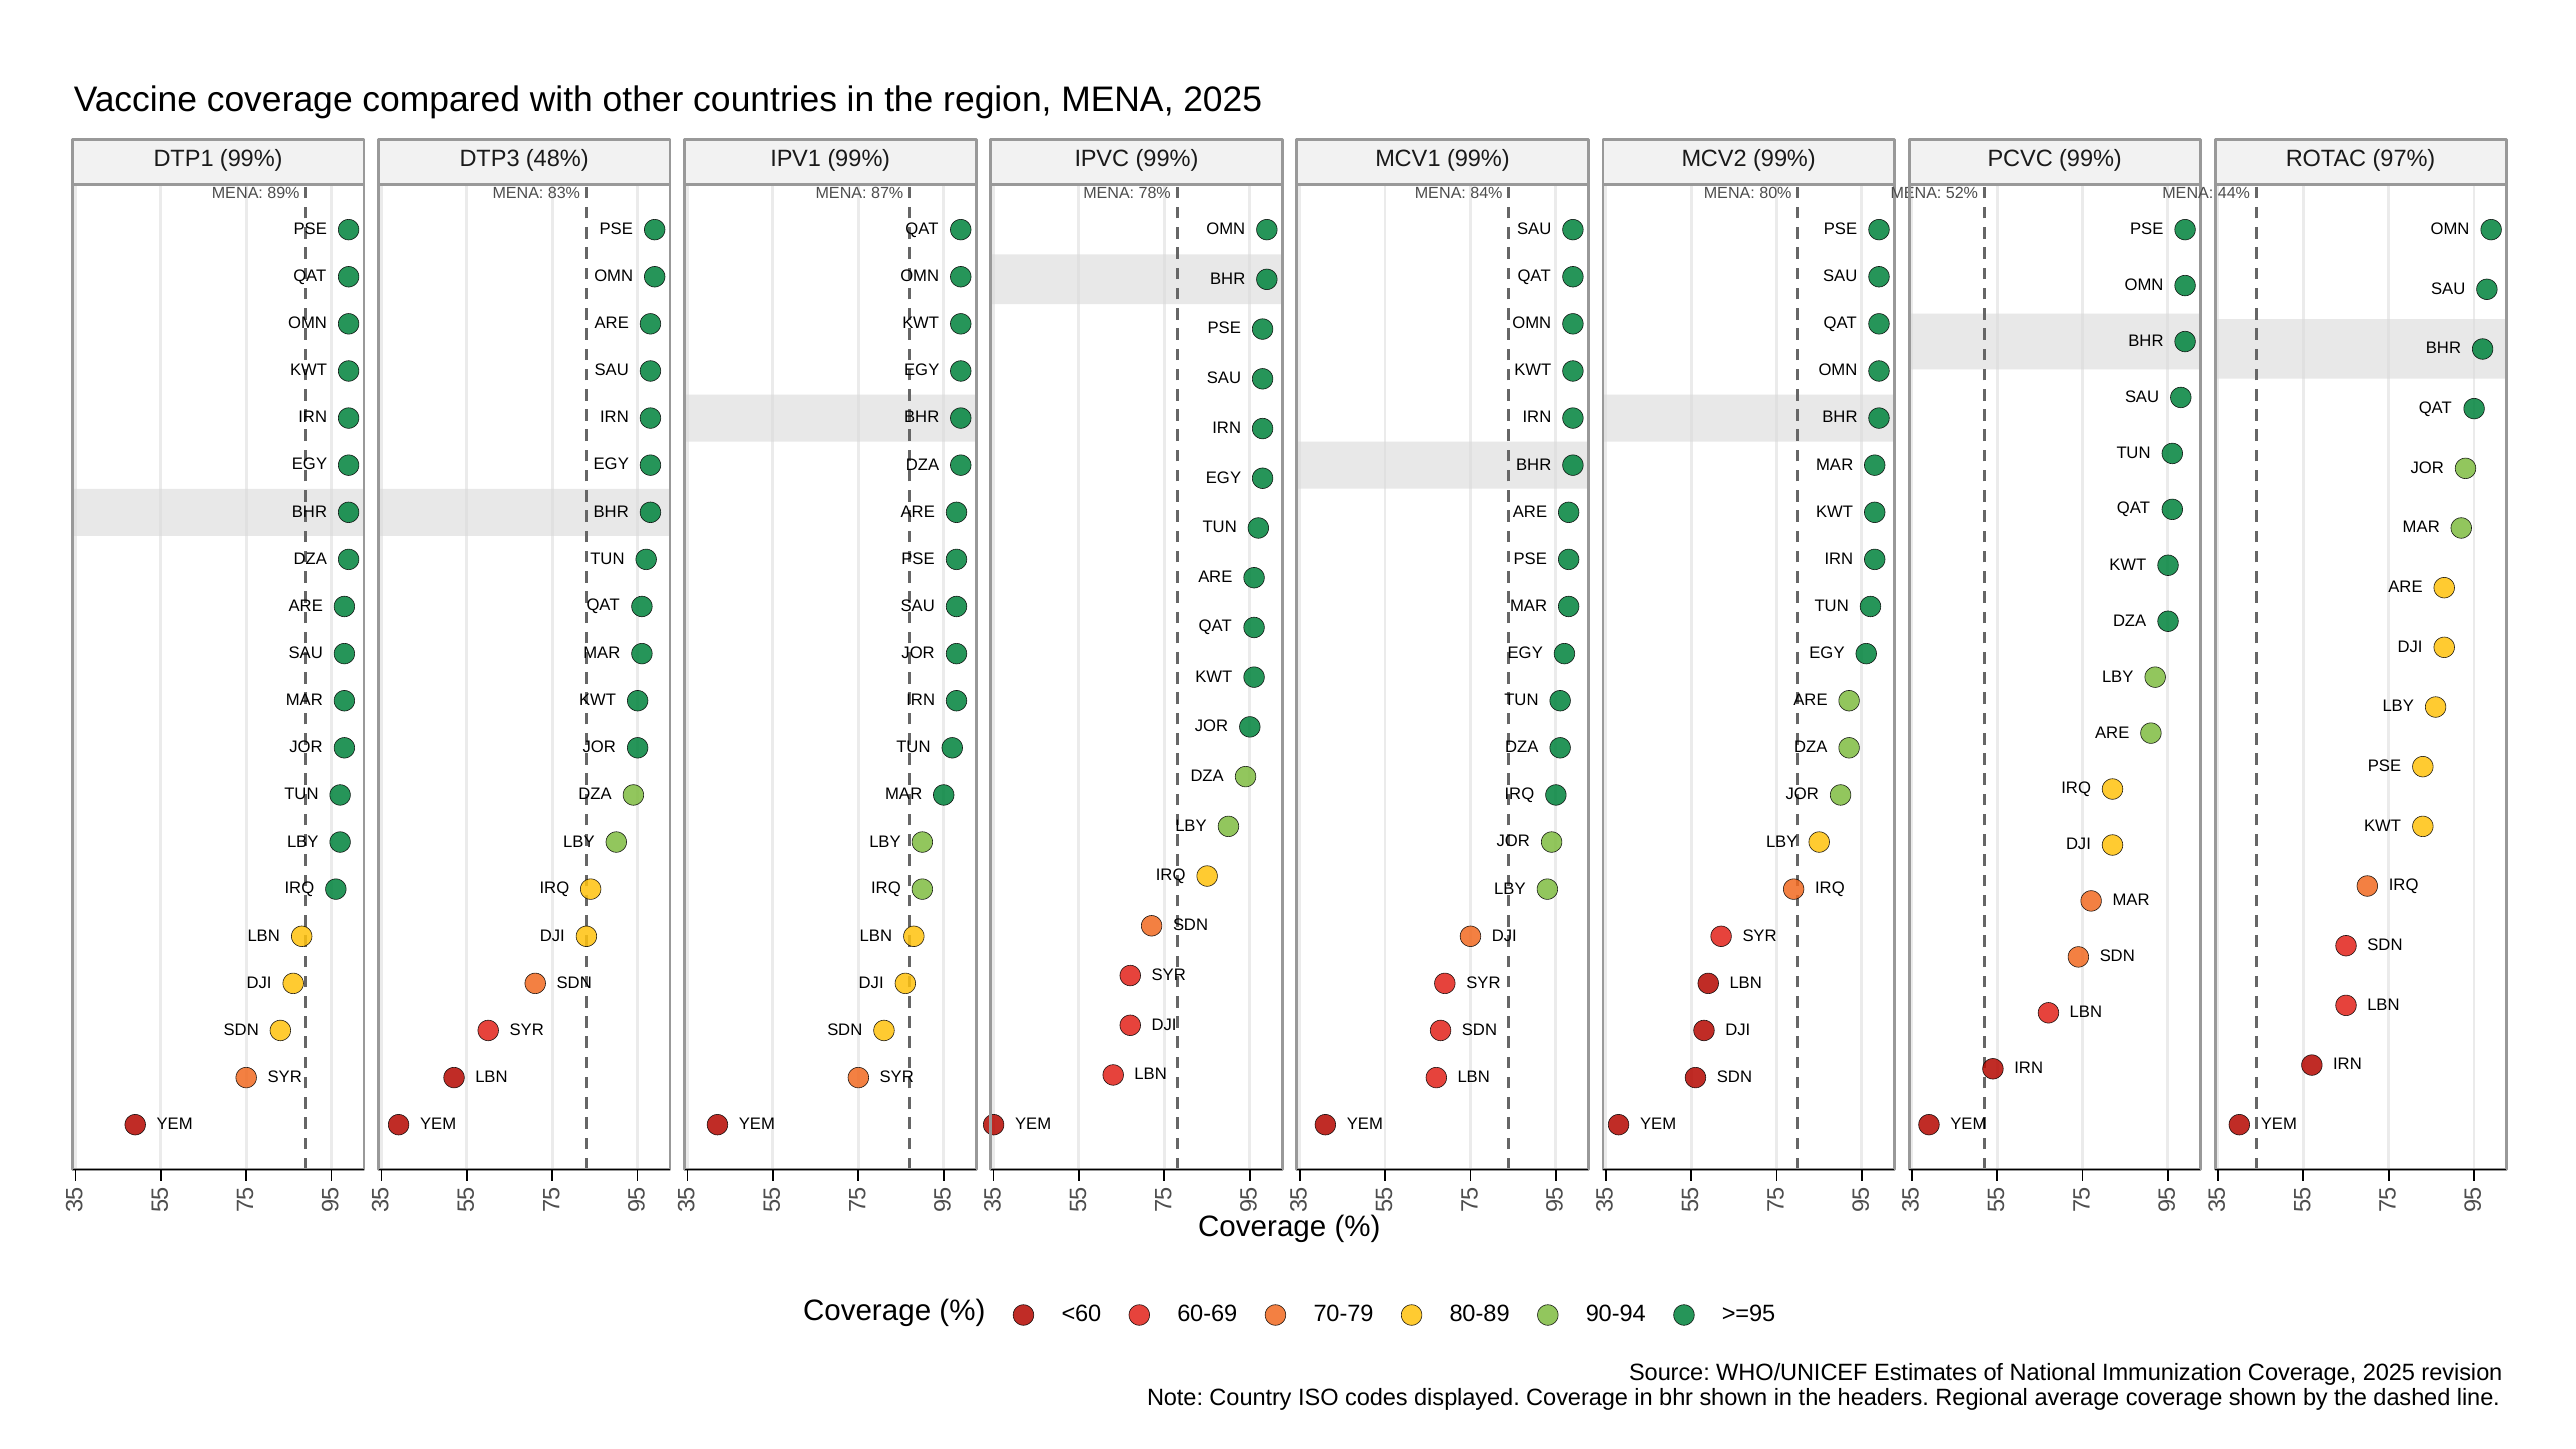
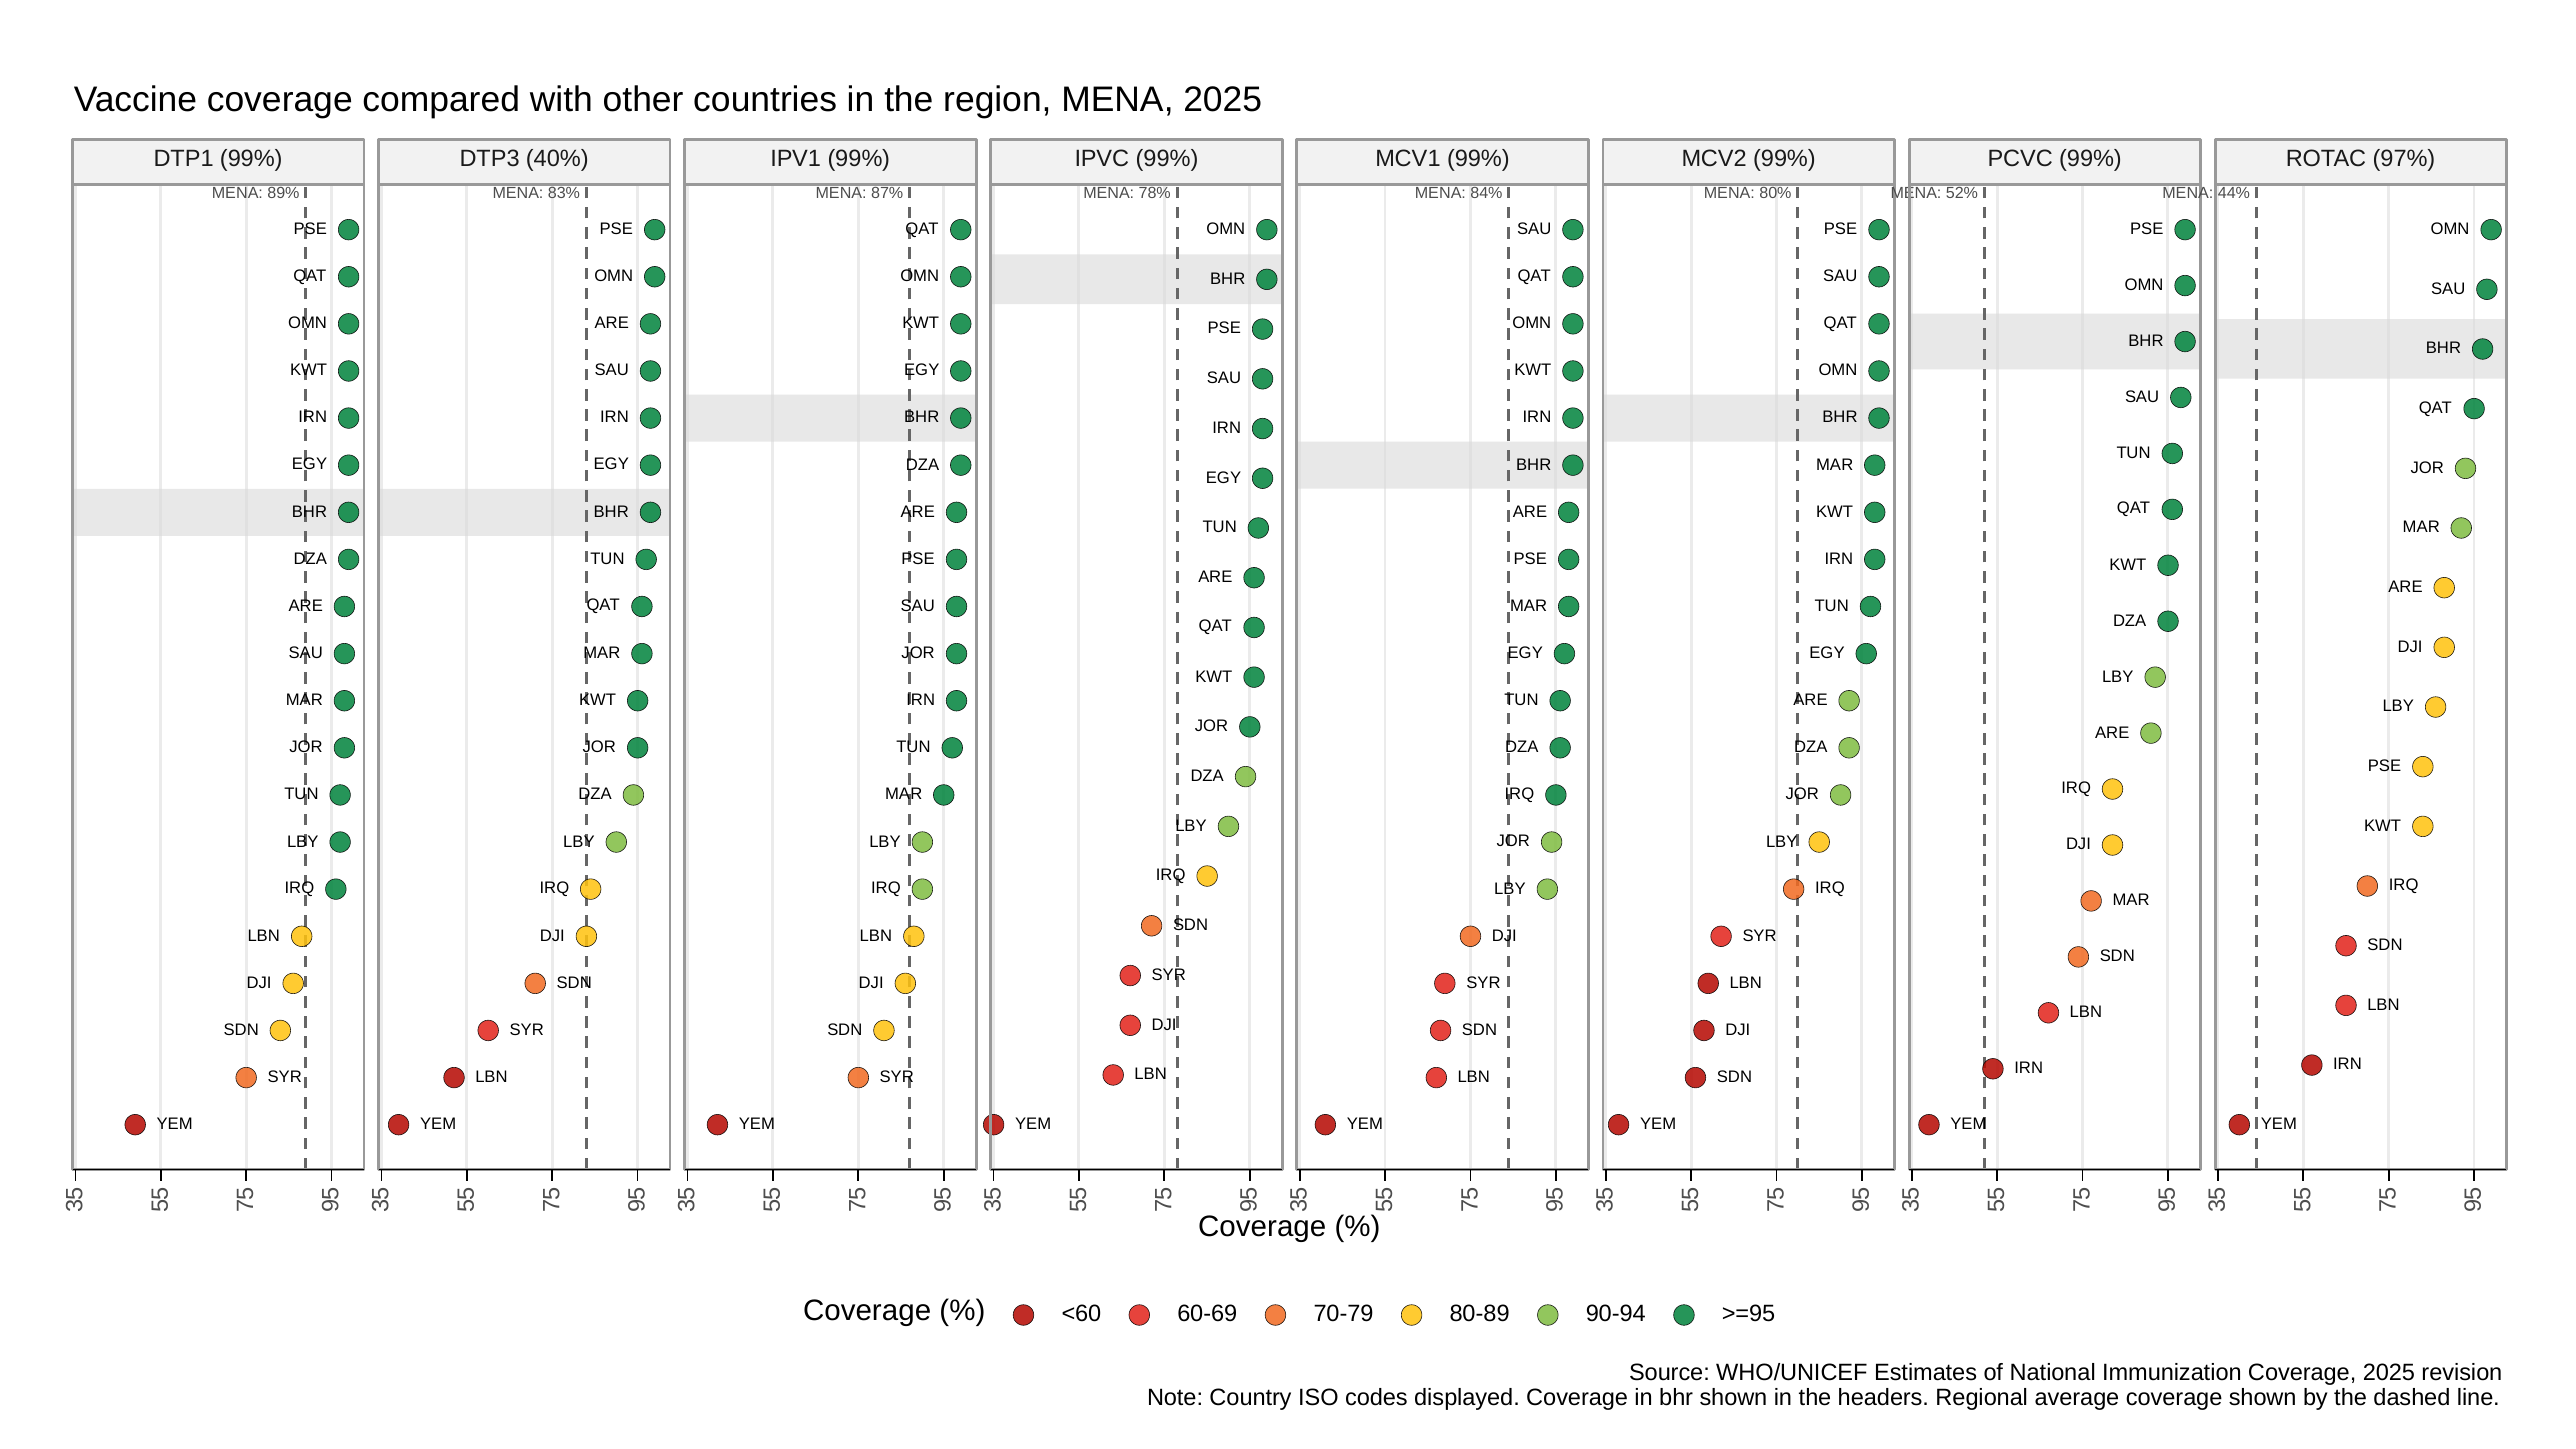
48%: 48% -> 40% (557, 159)
